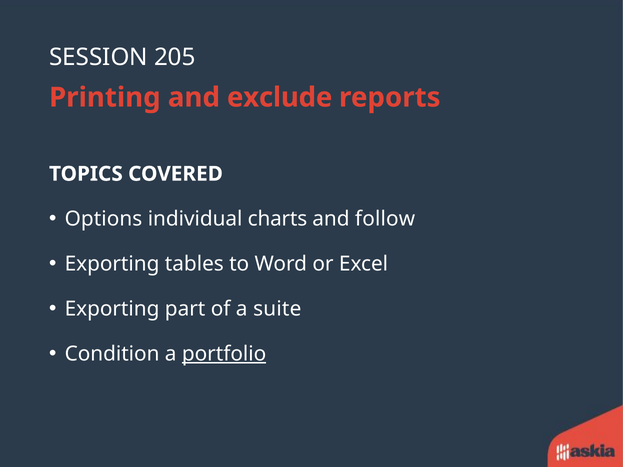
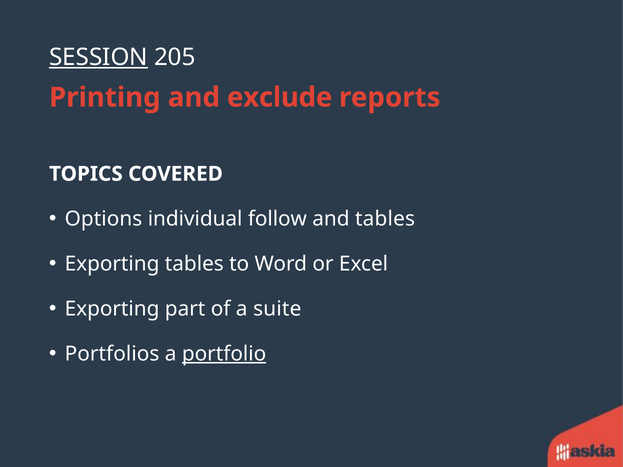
SESSION underline: none -> present (98, 57)
charts: charts -> follow (277, 219)
and follow: follow -> tables (385, 219)
Condition: Condition -> Portfolios (112, 354)
